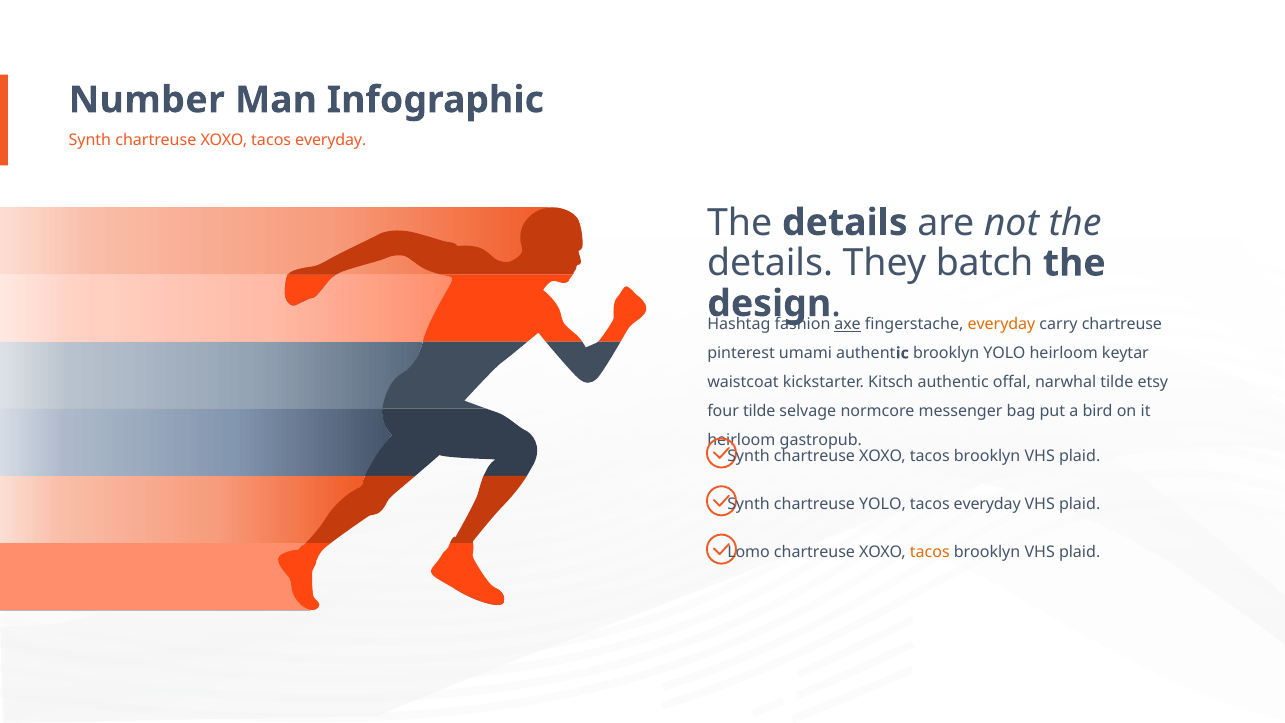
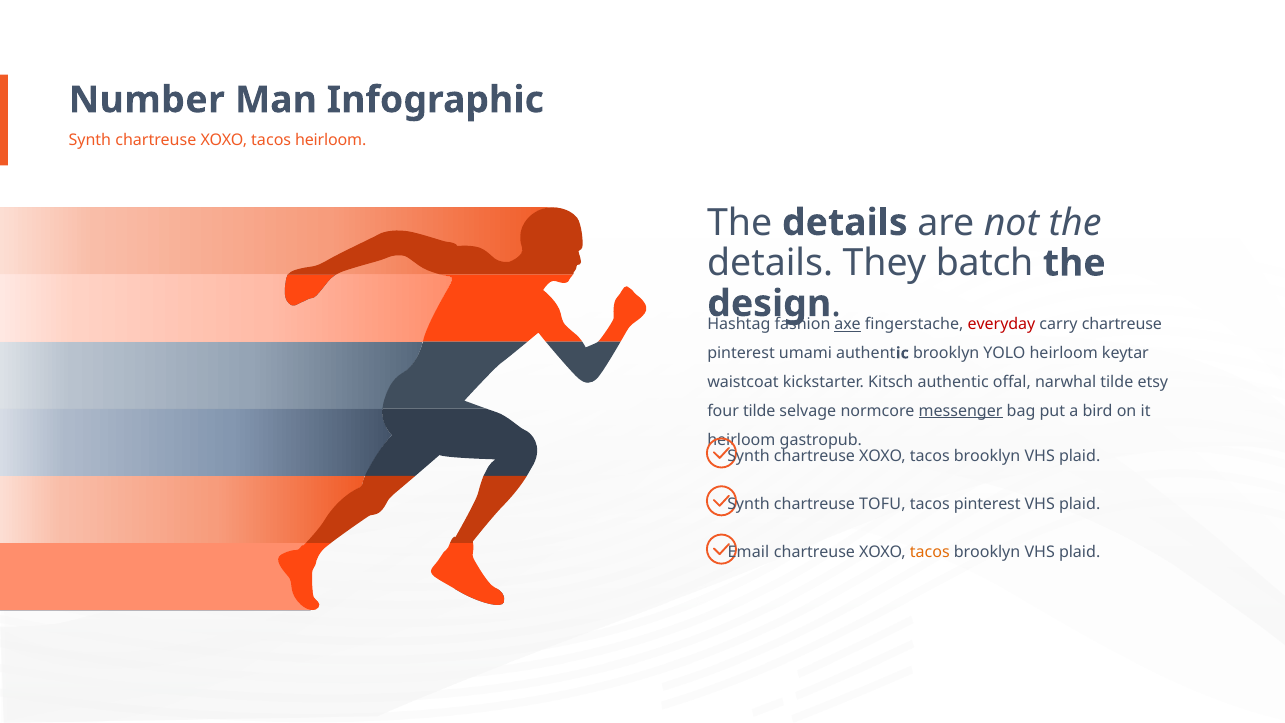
XOXO tacos everyday: everyday -> heirloom (331, 141)
everyday colour: orange -> red (1001, 324)
messenger underline: none -> present (961, 411)
chartreuse YOLO: YOLO -> TOFU (882, 504)
everyday: everyday -> pinterest (987, 504)
Lomo: Lomo -> Email (748, 552)
